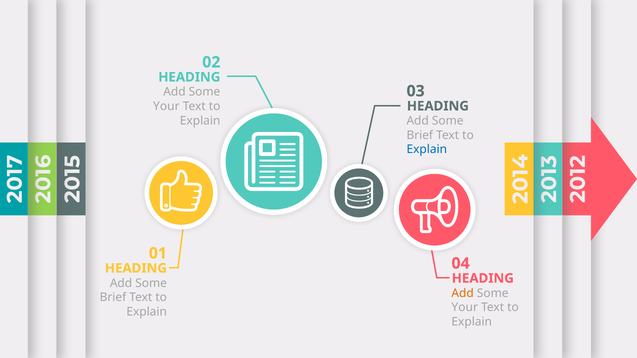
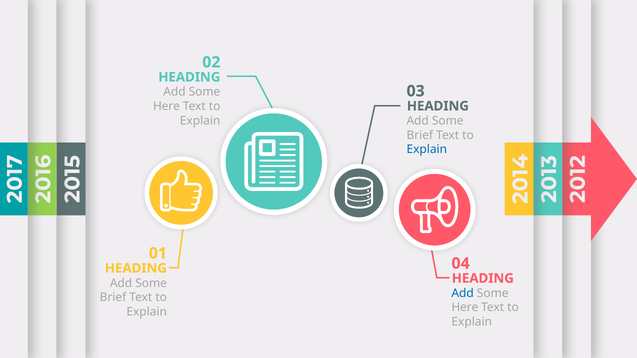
Your: Your -> Here (166, 106)
Add colour: orange -> blue (463, 293)
Your: Your -> Here (465, 308)
